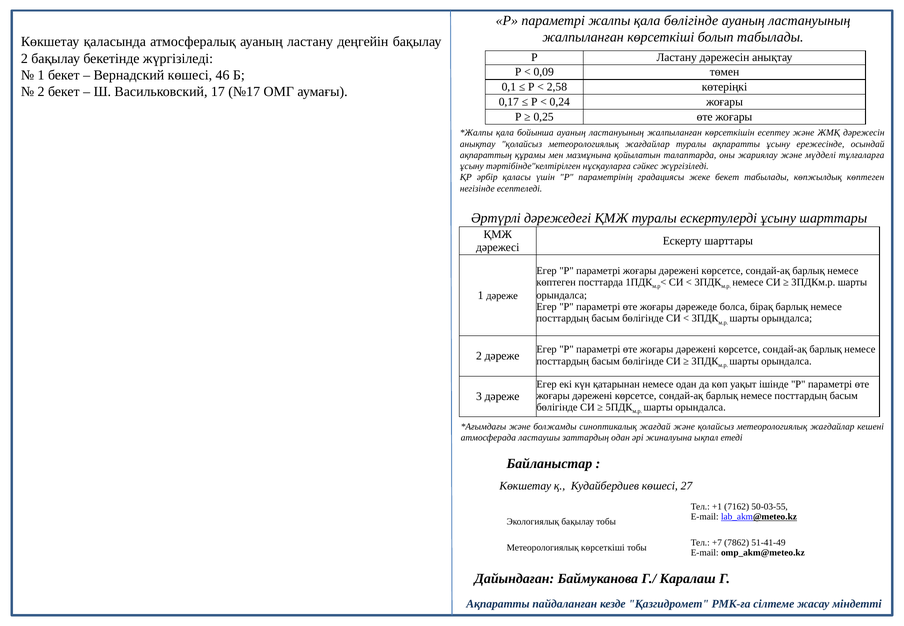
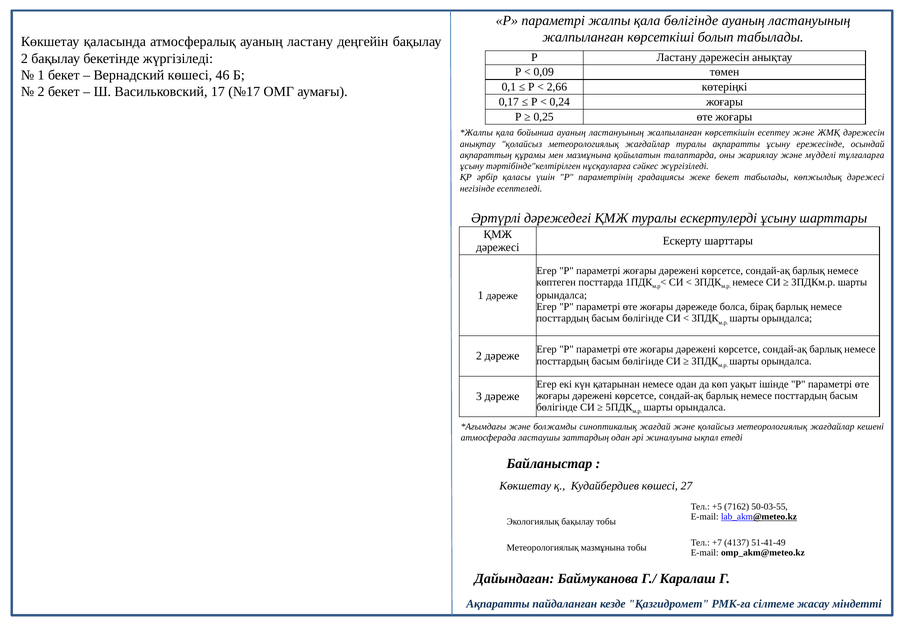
2,58: 2,58 -> 2,66 (557, 87)
көпжылдық көптеген: көптеген -> дәрежесі (866, 177)
+1: +1 -> +5 (717, 506)
7862: 7862 -> 4137 (737, 542)
Метеорологиялық көрсеткіші: көрсеткіші -> мазмұнына (603, 548)
